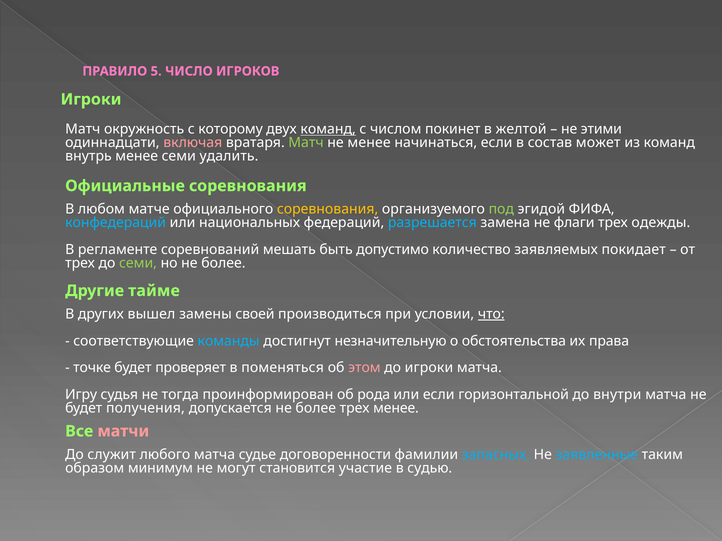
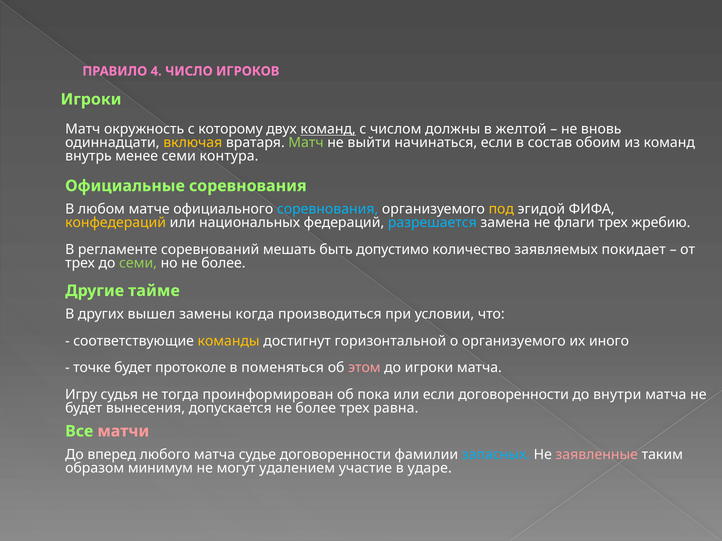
5: 5 -> 4 (156, 71)
покинет: покинет -> должны (453, 129)
этими: этими -> вновь (601, 129)
включая colour: pink -> yellow (193, 143)
не менее: менее -> выйти (369, 143)
может: может -> обоим (598, 143)
удалить: удалить -> контура (229, 156)
соревнования colour: yellow -> light blue (328, 209)
под colour: light green -> yellow (501, 209)
конфедераций colour: light blue -> yellow (116, 223)
одежды: одежды -> жребию (661, 223)
своей: своей -> когда (255, 314)
что underline: present -> none (491, 314)
команды colour: light blue -> yellow (229, 341)
незначительную: незначительную -> горизонтальной (390, 341)
о обстоятельства: обстоятельства -> организуемого (514, 341)
права: права -> иного (609, 341)
проверяет: проверяет -> протоколе (191, 368)
рода: рода -> пока (374, 395)
если горизонтальной: горизонтальной -> договоренности (514, 395)
получения: получения -> вынесения (146, 409)
трех менее: менее -> равна (396, 409)
служит: служит -> вперед (112, 455)
заявленные colour: light blue -> pink (597, 455)
становится: становится -> удалением (297, 468)
судью: судью -> ударе (430, 468)
